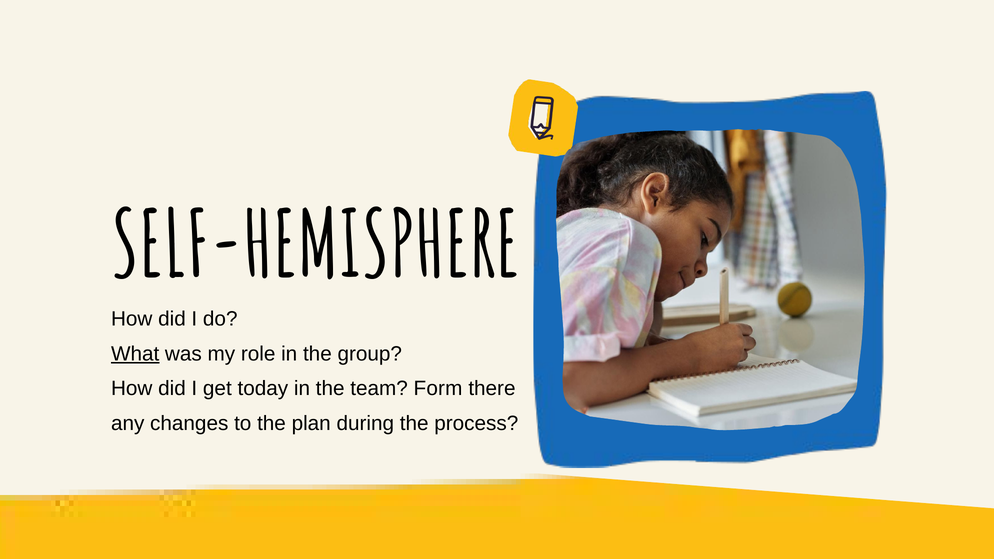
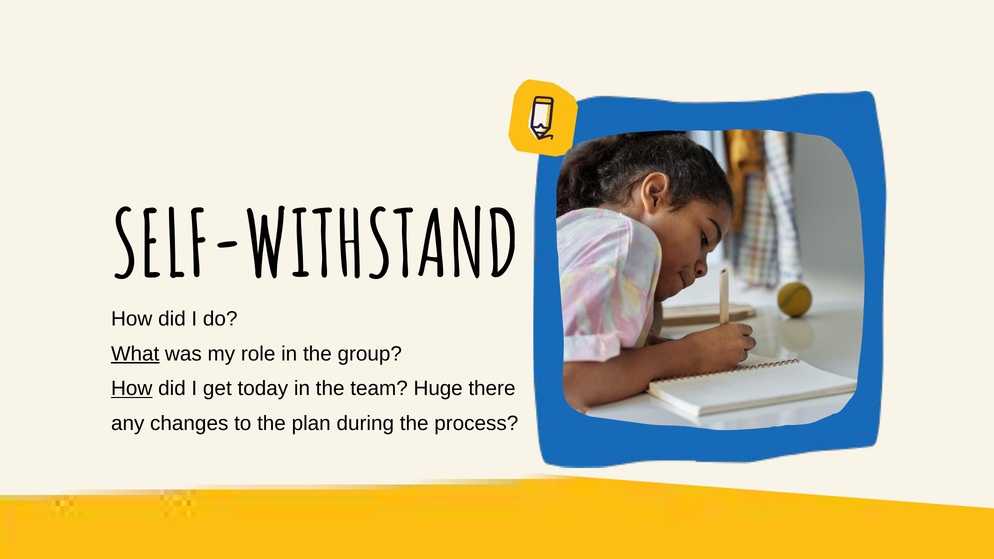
SELF-HEMISPHERE: SELF-HEMISPHERE -> SELF-WITHSTAND (316, 247)
How underline: none -> present (132, 389)
Form: Form -> Huge (438, 389)
